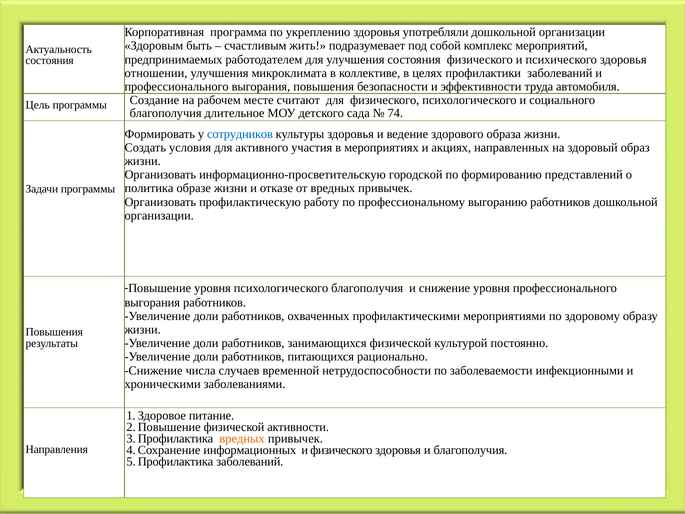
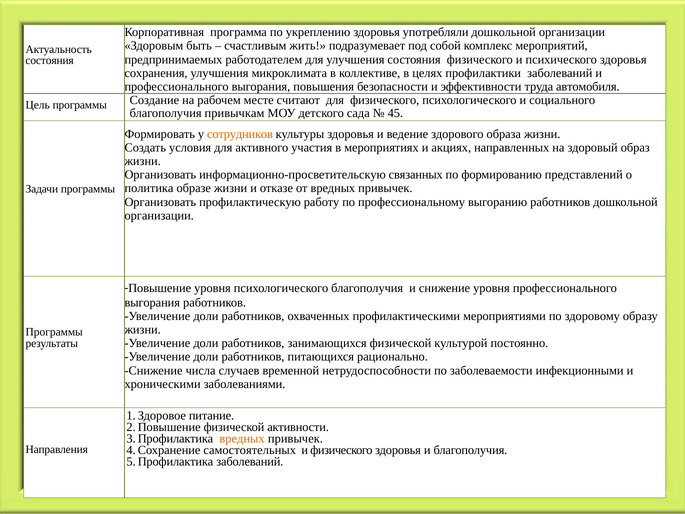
отношении: отношении -> сохранения (156, 73)
длительное: длительное -> привычкам (234, 113)
74: 74 -> 45 (395, 113)
сотрудников colour: blue -> orange (240, 134)
городской: городской -> связанных (416, 175)
Повышения: Повышения -> Программы (54, 332)
информационных: информационных -> самостоятельных (250, 450)
